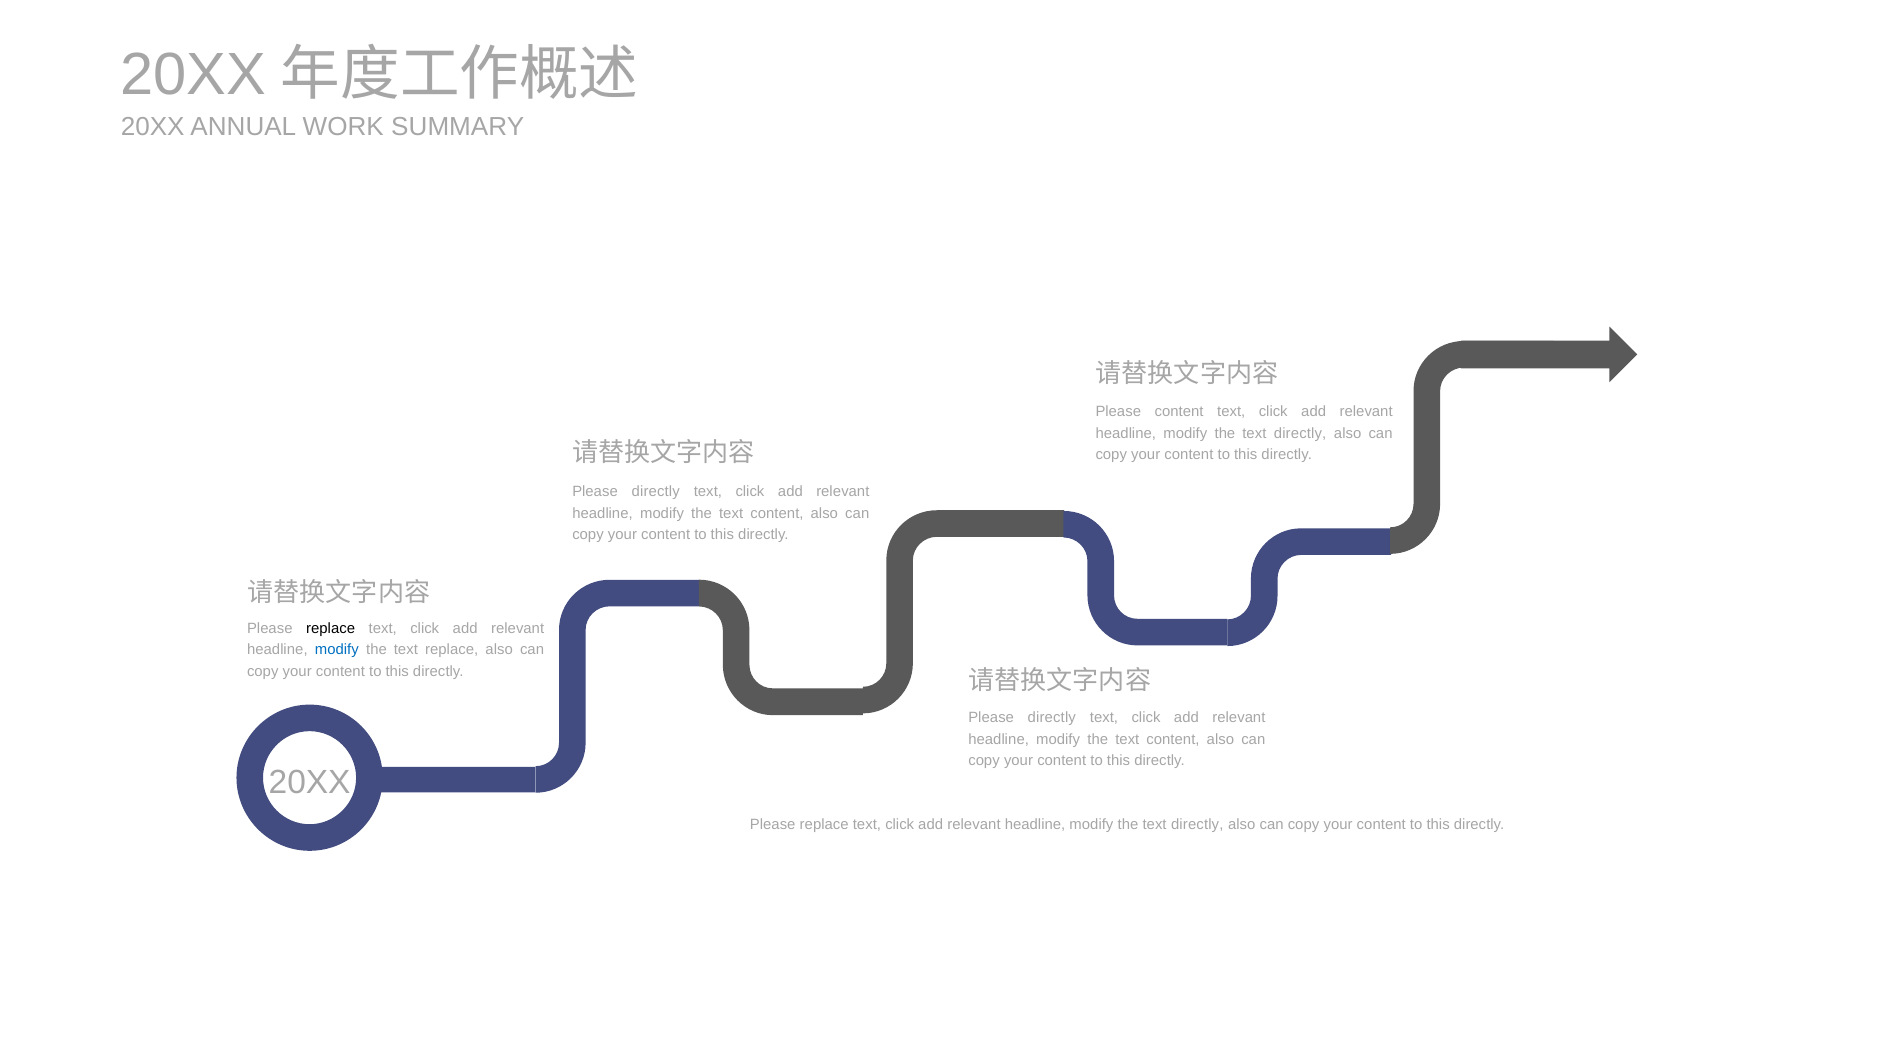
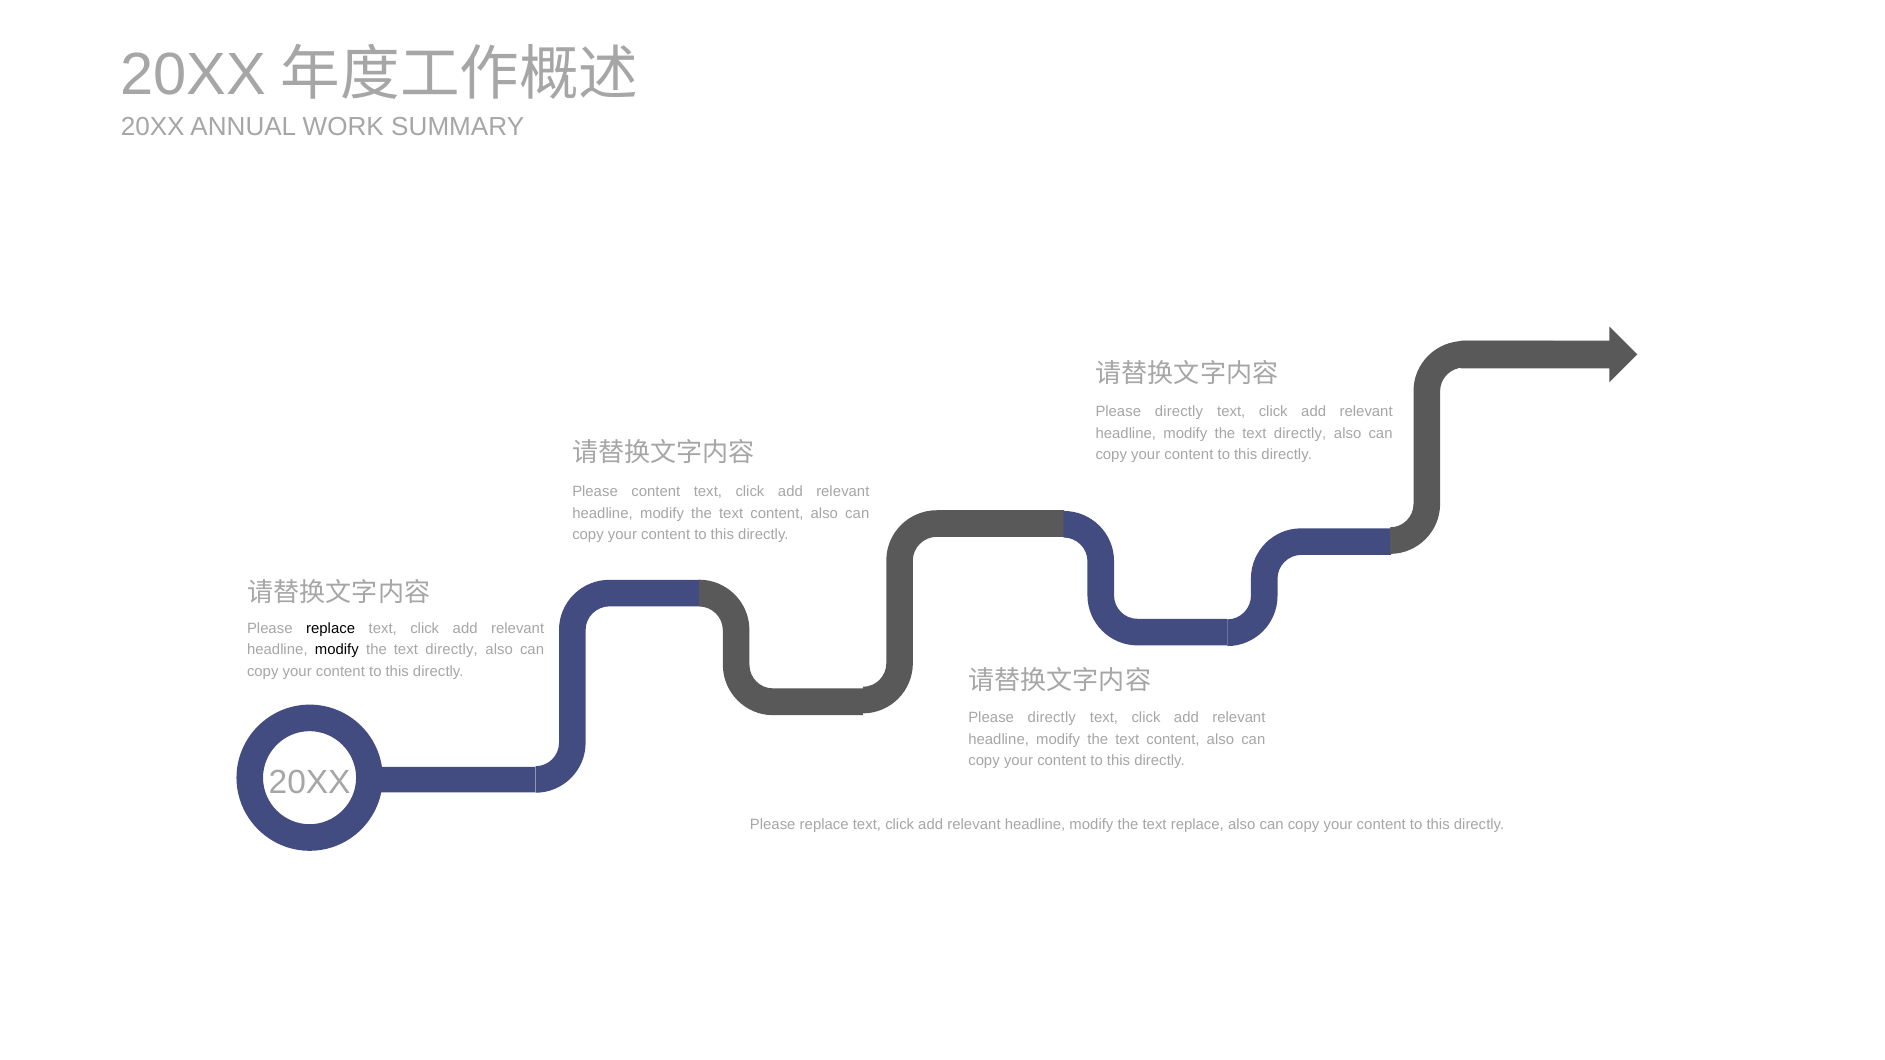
content: content -> directly (1179, 412)
directly: directly -> content (656, 492)
modify colour: blue -> black (337, 650)
replace: replace -> directly (452, 650)
directly: directly -> replace (1197, 825)
